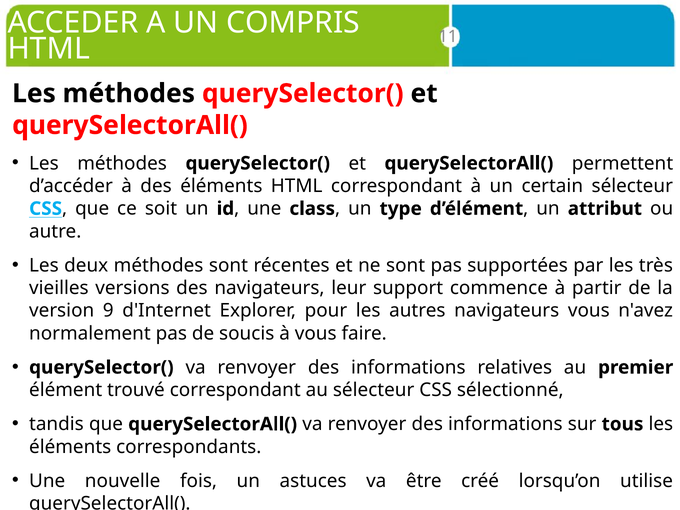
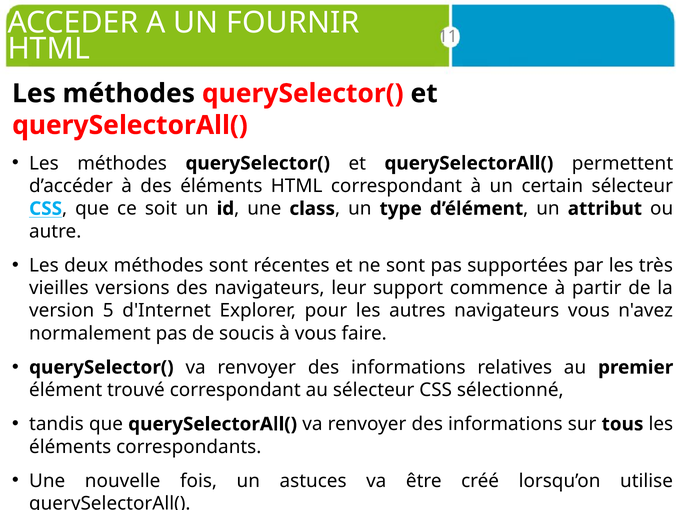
COMPRIS: COMPRIS -> FOURNIR (293, 23)
9: 9 -> 5 (108, 311)
